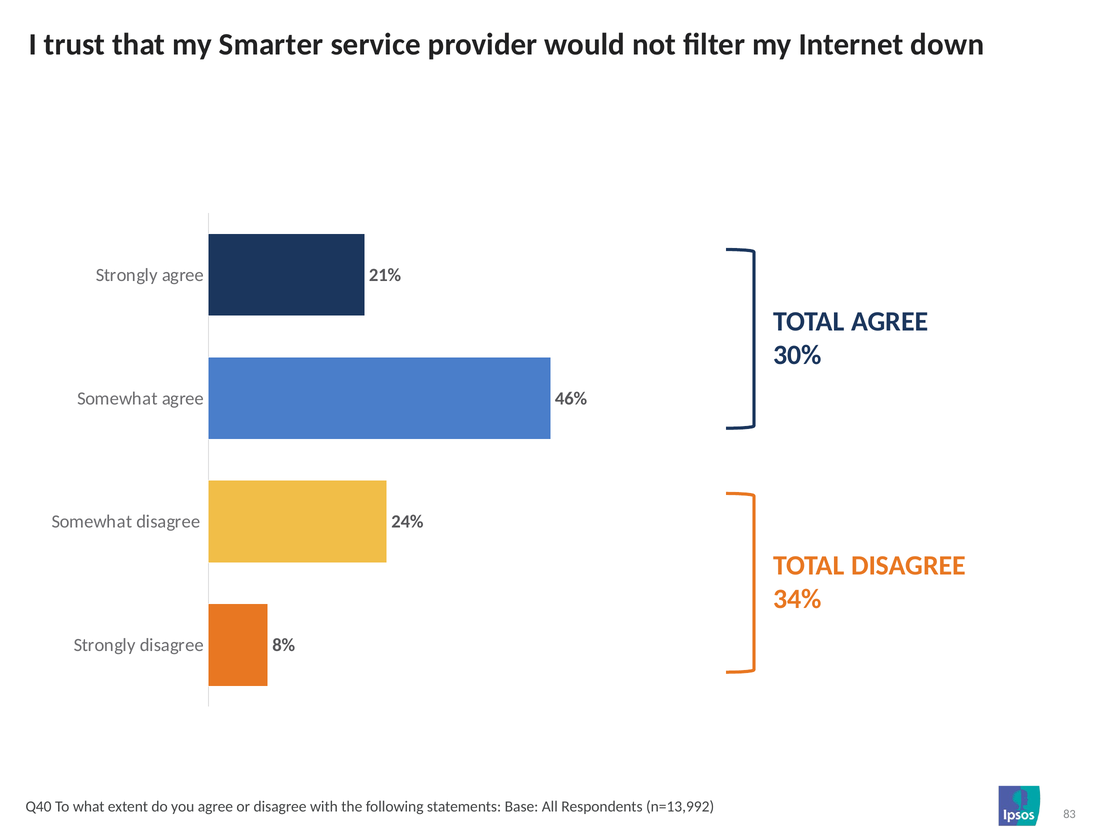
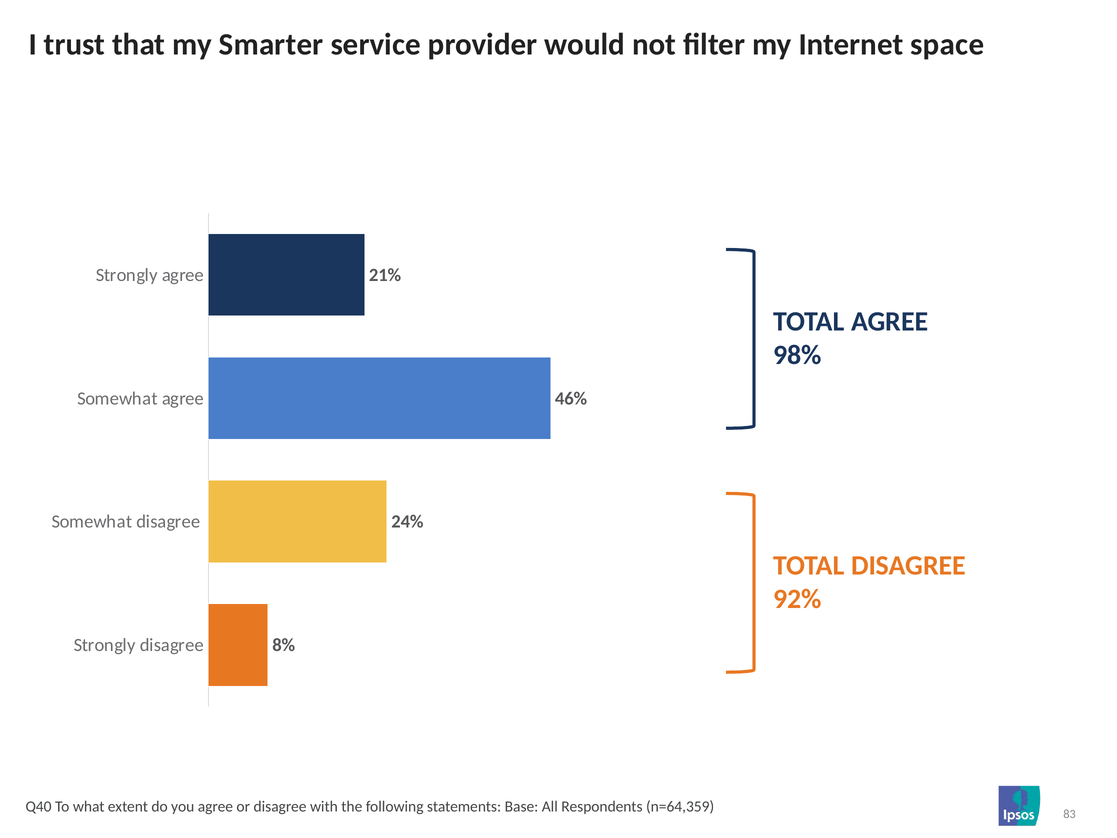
down: down -> space (947, 45)
30%: 30% -> 98% (797, 355)
34%: 34% -> 92% (797, 599)
n=13,992: n=13,992 -> n=64,359 (680, 806)
